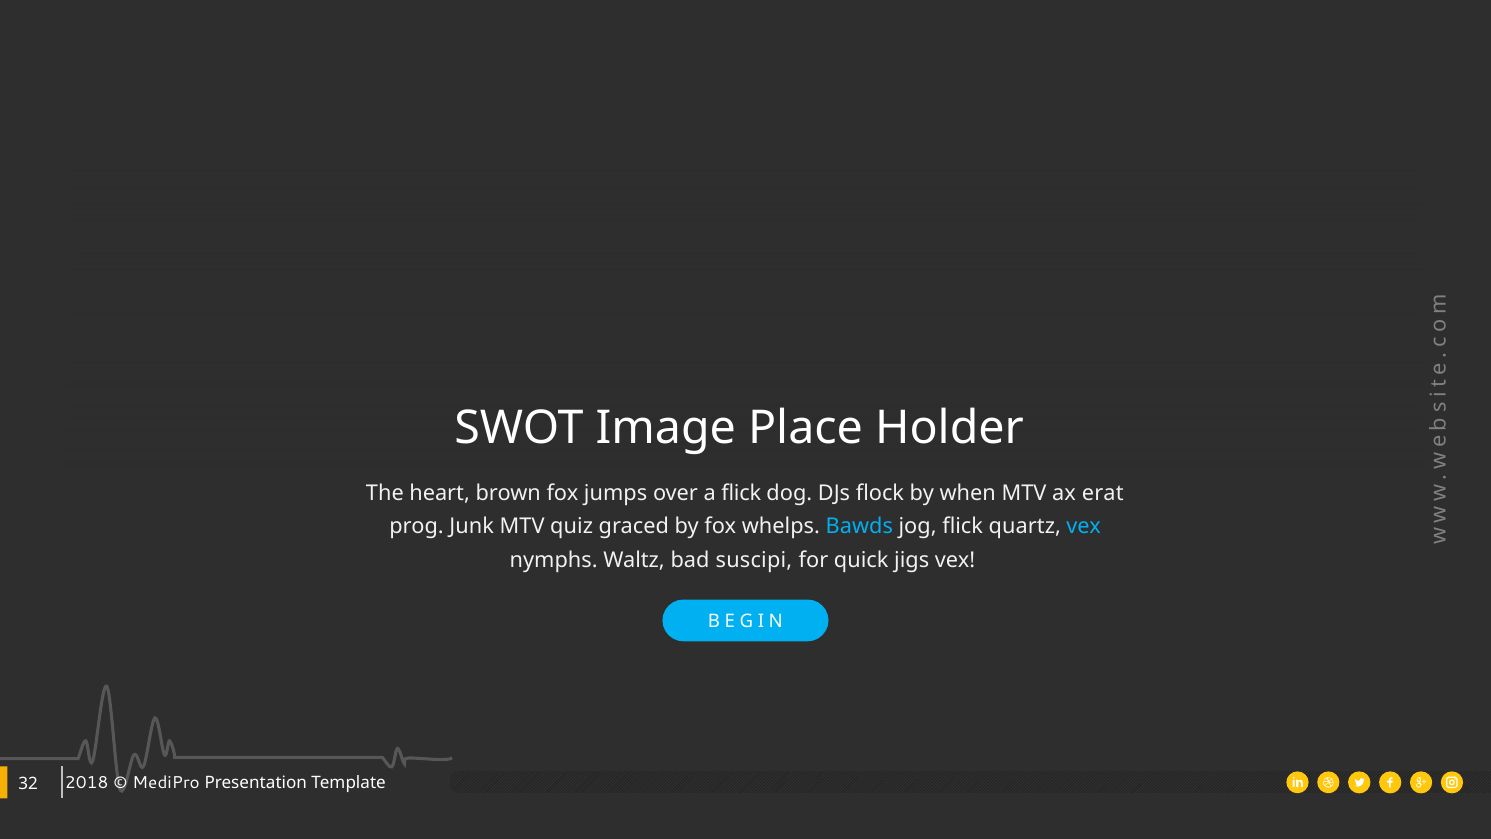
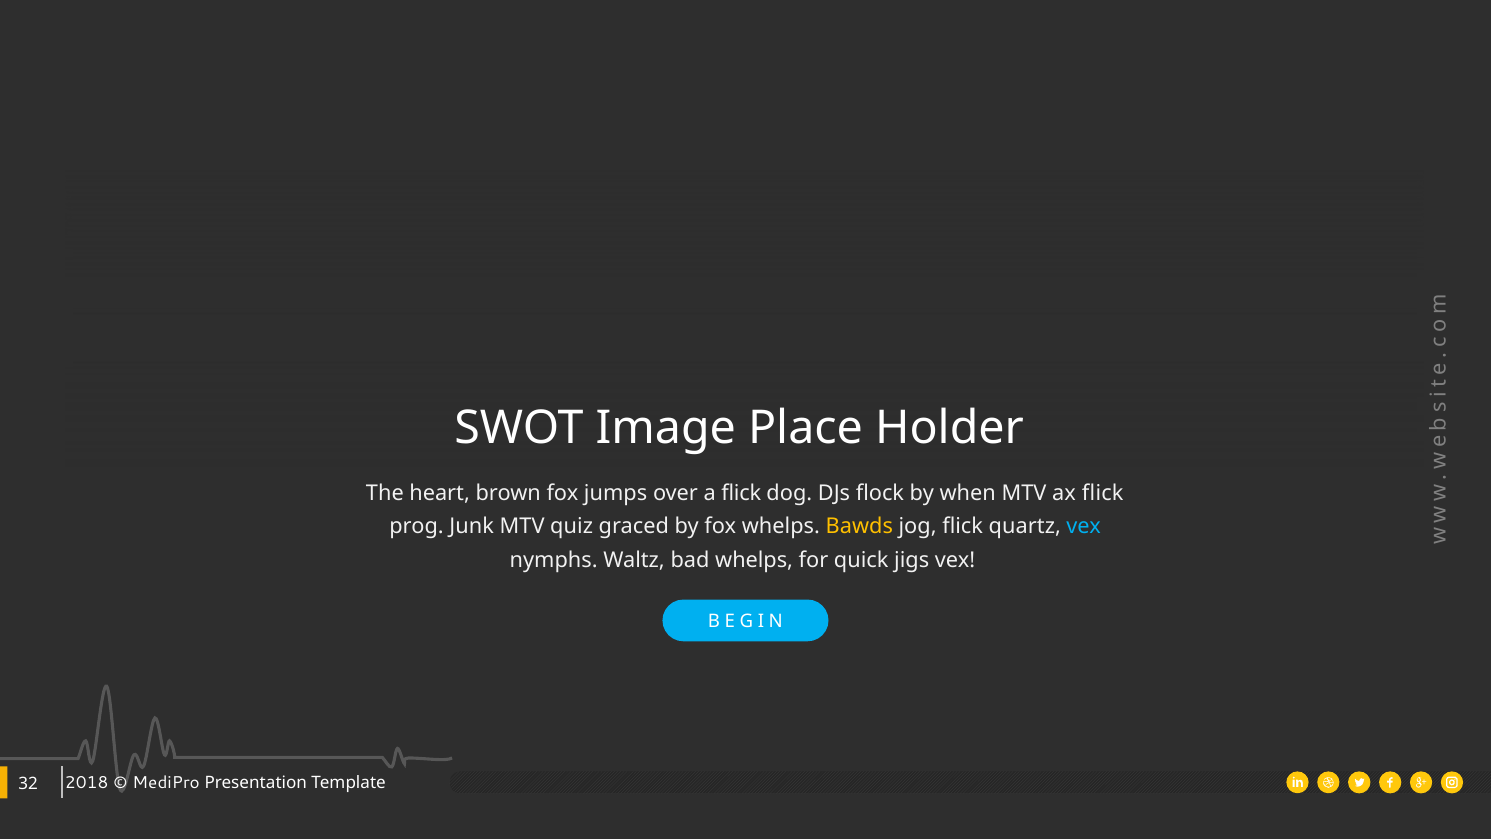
ax erat: erat -> flick (1103, 493)
Bawds colour: light blue -> yellow (859, 527)
bad suscipi: suscipi -> whelps (754, 560)
